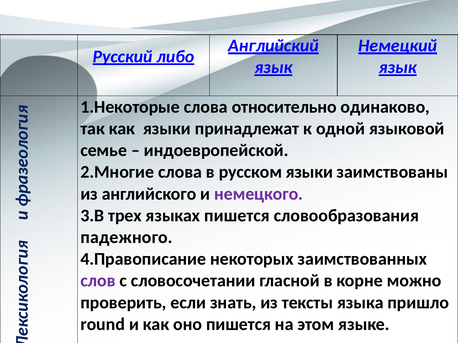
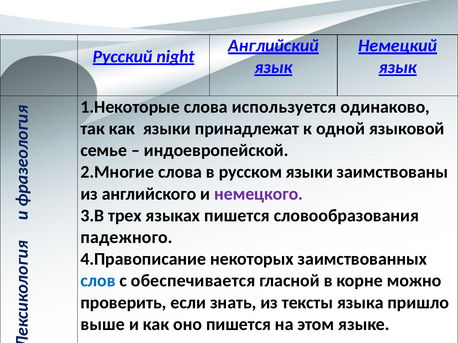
либо: либо -> night (176, 57)
относительно: относительно -> используется (284, 107)
слов colour: purple -> blue (98, 281)
словосочетании: словосочетании -> обеспечивается (193, 281)
round: round -> выше (103, 325)
